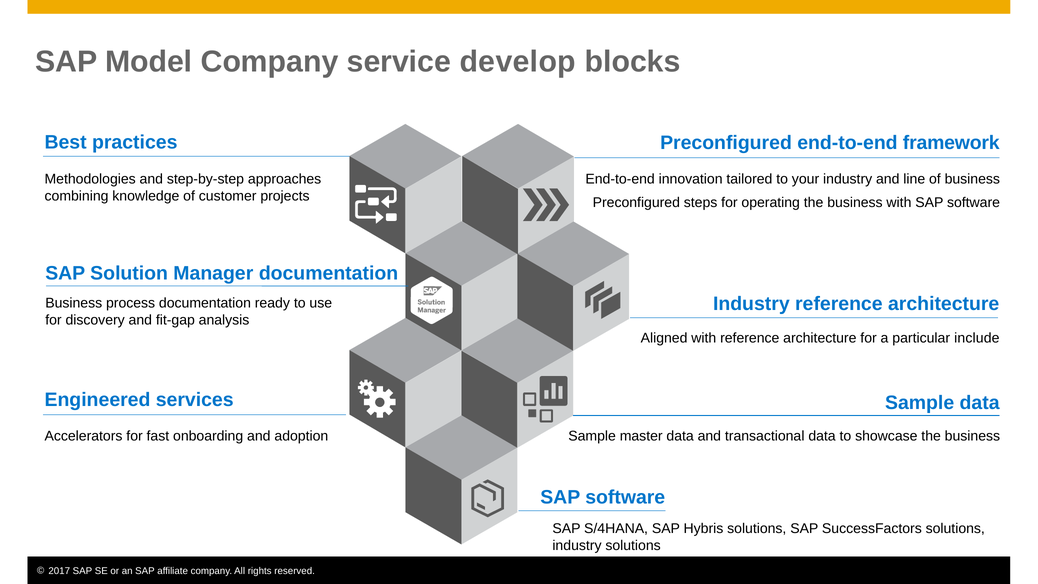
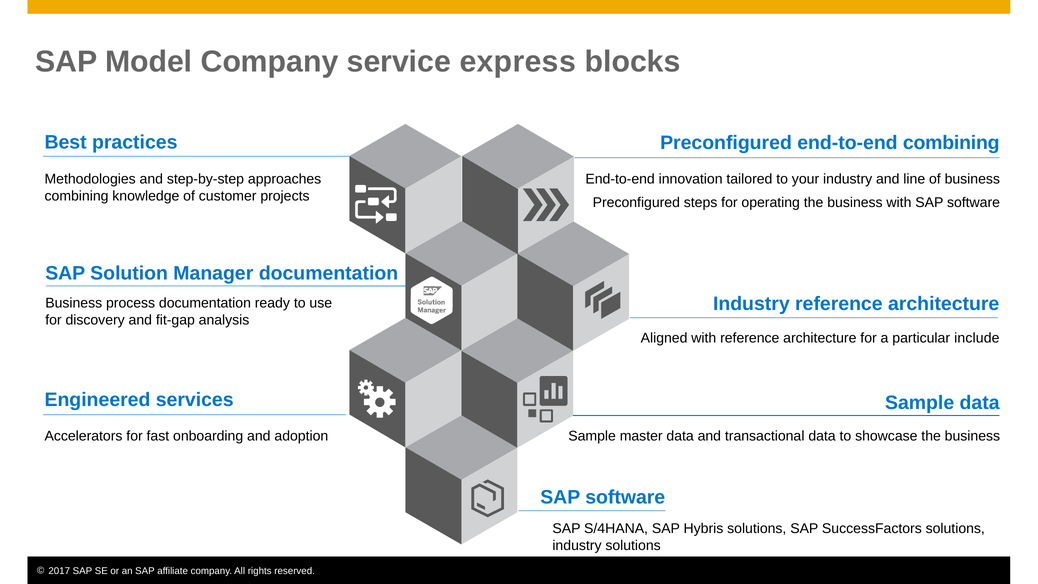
develop: develop -> express (518, 62)
end-to-end framework: framework -> combining (951, 143)
